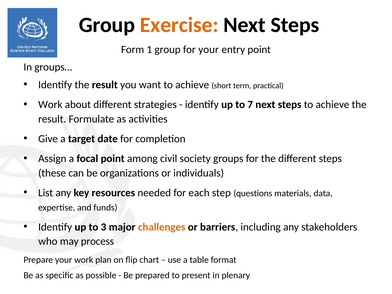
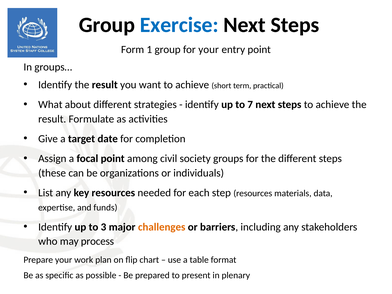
Exercise colour: orange -> blue (179, 25)
Work: Work -> What (50, 105)
step questions: questions -> resources (253, 193)
